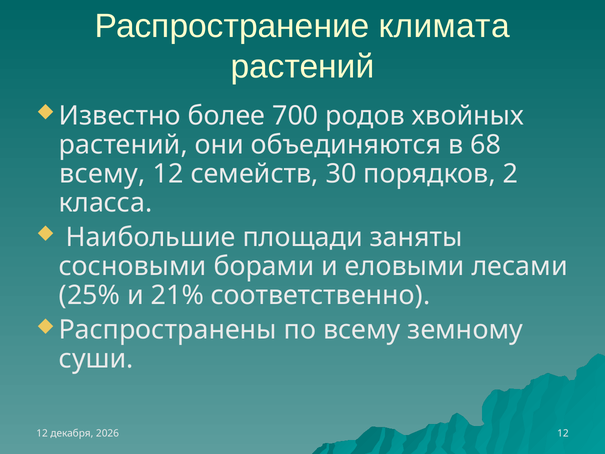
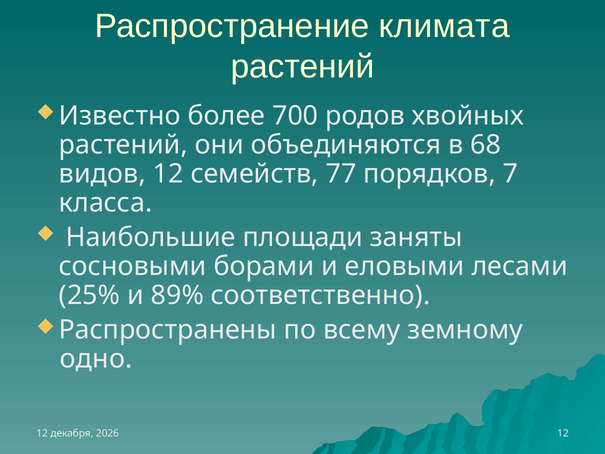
всему: всему -> видов (102, 174)
30: 30 -> 77 (341, 174)
2: 2 -> 7 (510, 174)
21%: 21% -> 89% (177, 295)
суши: суши -> одно (96, 359)
